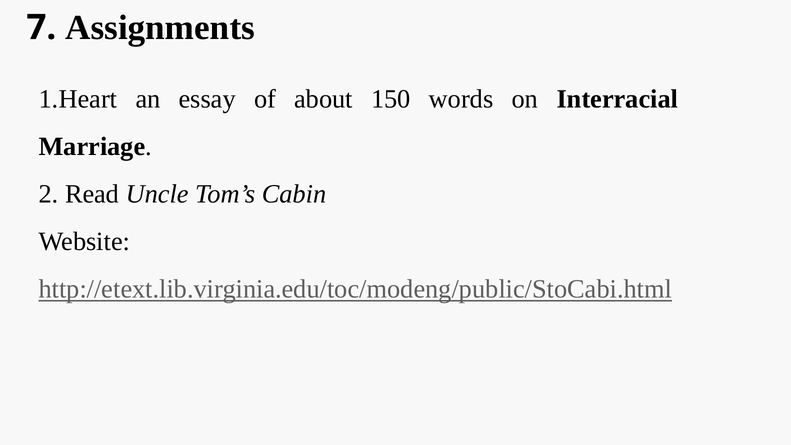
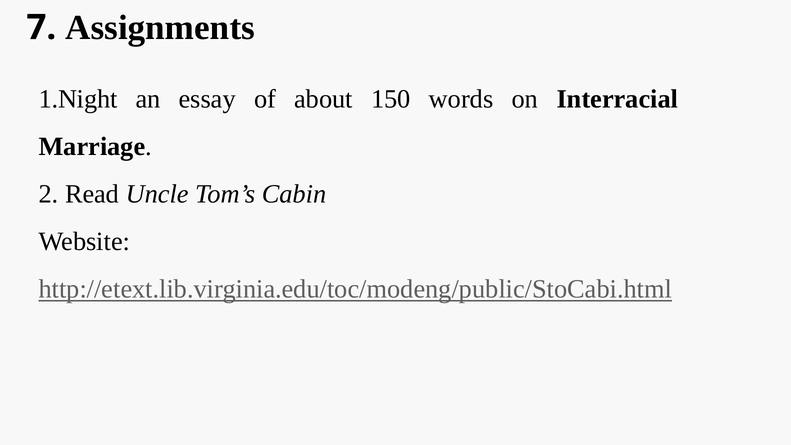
1.Heart: 1.Heart -> 1.Night (78, 99)
